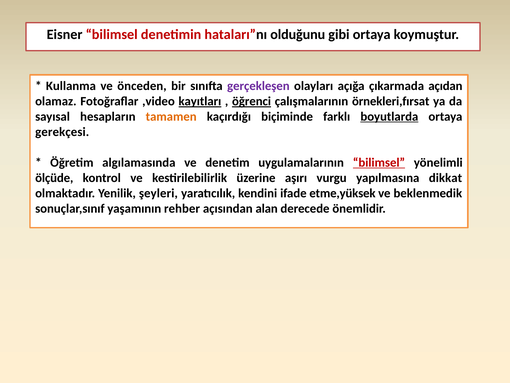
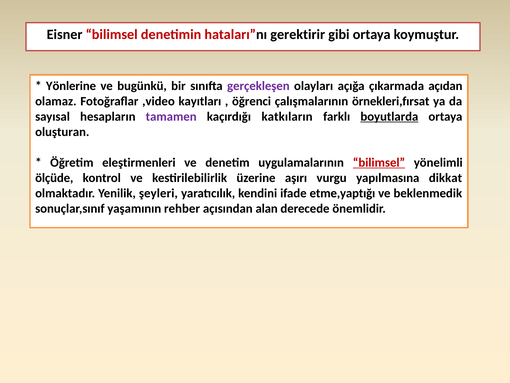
olduğunu: olduğunu -> gerektirir (298, 35)
Kullanma: Kullanma -> Yönlerine (71, 86)
önceden: önceden -> bugünkü (142, 86)
kayıtları underline: present -> none (200, 101)
öğrenci underline: present -> none (252, 101)
tamamen colour: orange -> purple (171, 116)
biçiminde: biçiminde -> katkıların (287, 116)
gerekçesi: gerekçesi -> oluşturan (62, 132)
algılamasında: algılamasında -> eleştirmenleri (139, 162)
etme,yüksek: etme,yüksek -> etme,yaptığı (342, 193)
